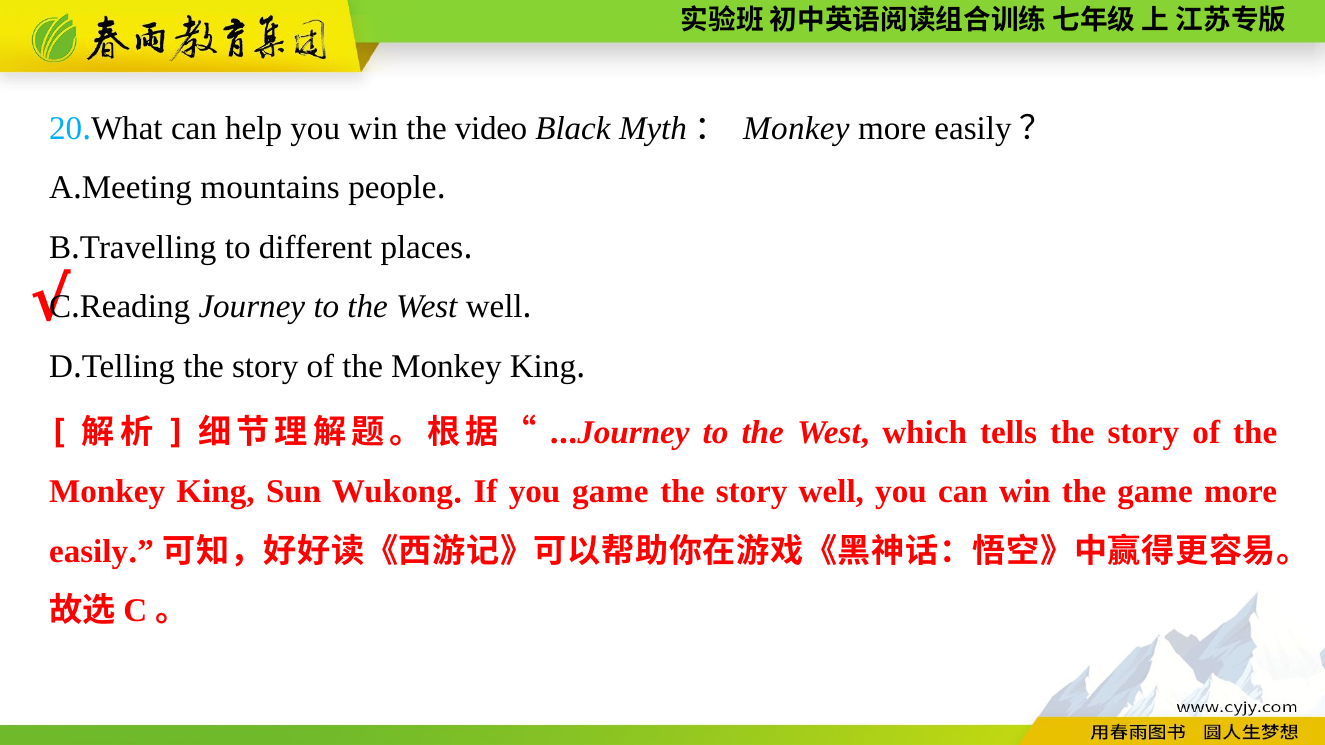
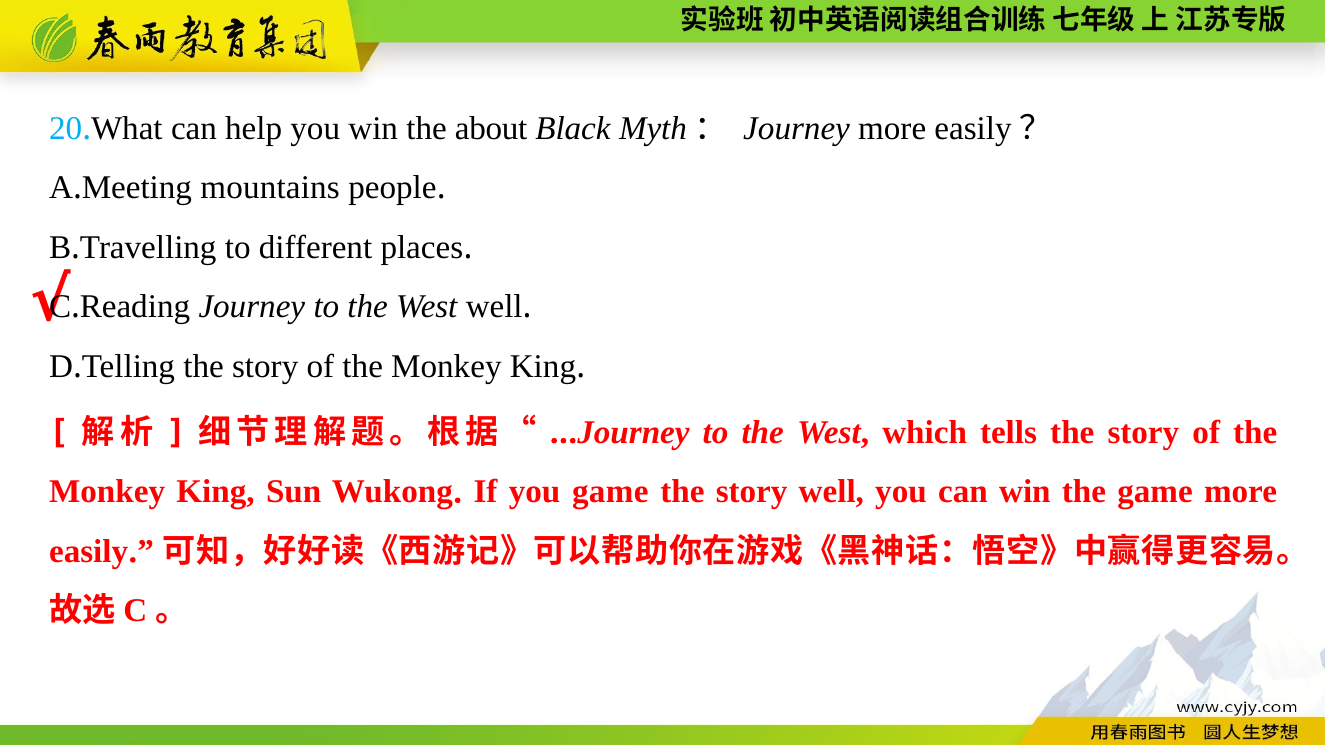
video: video -> about (491, 128)
Myth： Monkey: Monkey -> Journey (797, 128)
